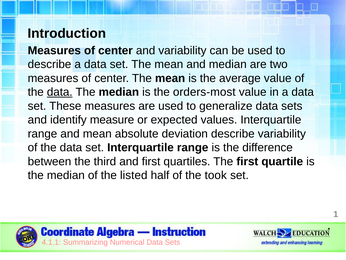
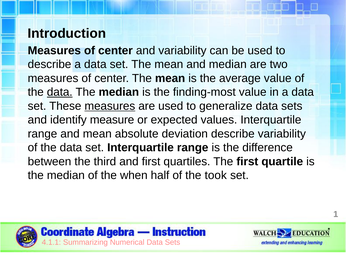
orders-most: orders-most -> finding-most (204, 92)
measures underline: none -> present (110, 106)
listed: listed -> when (134, 175)
